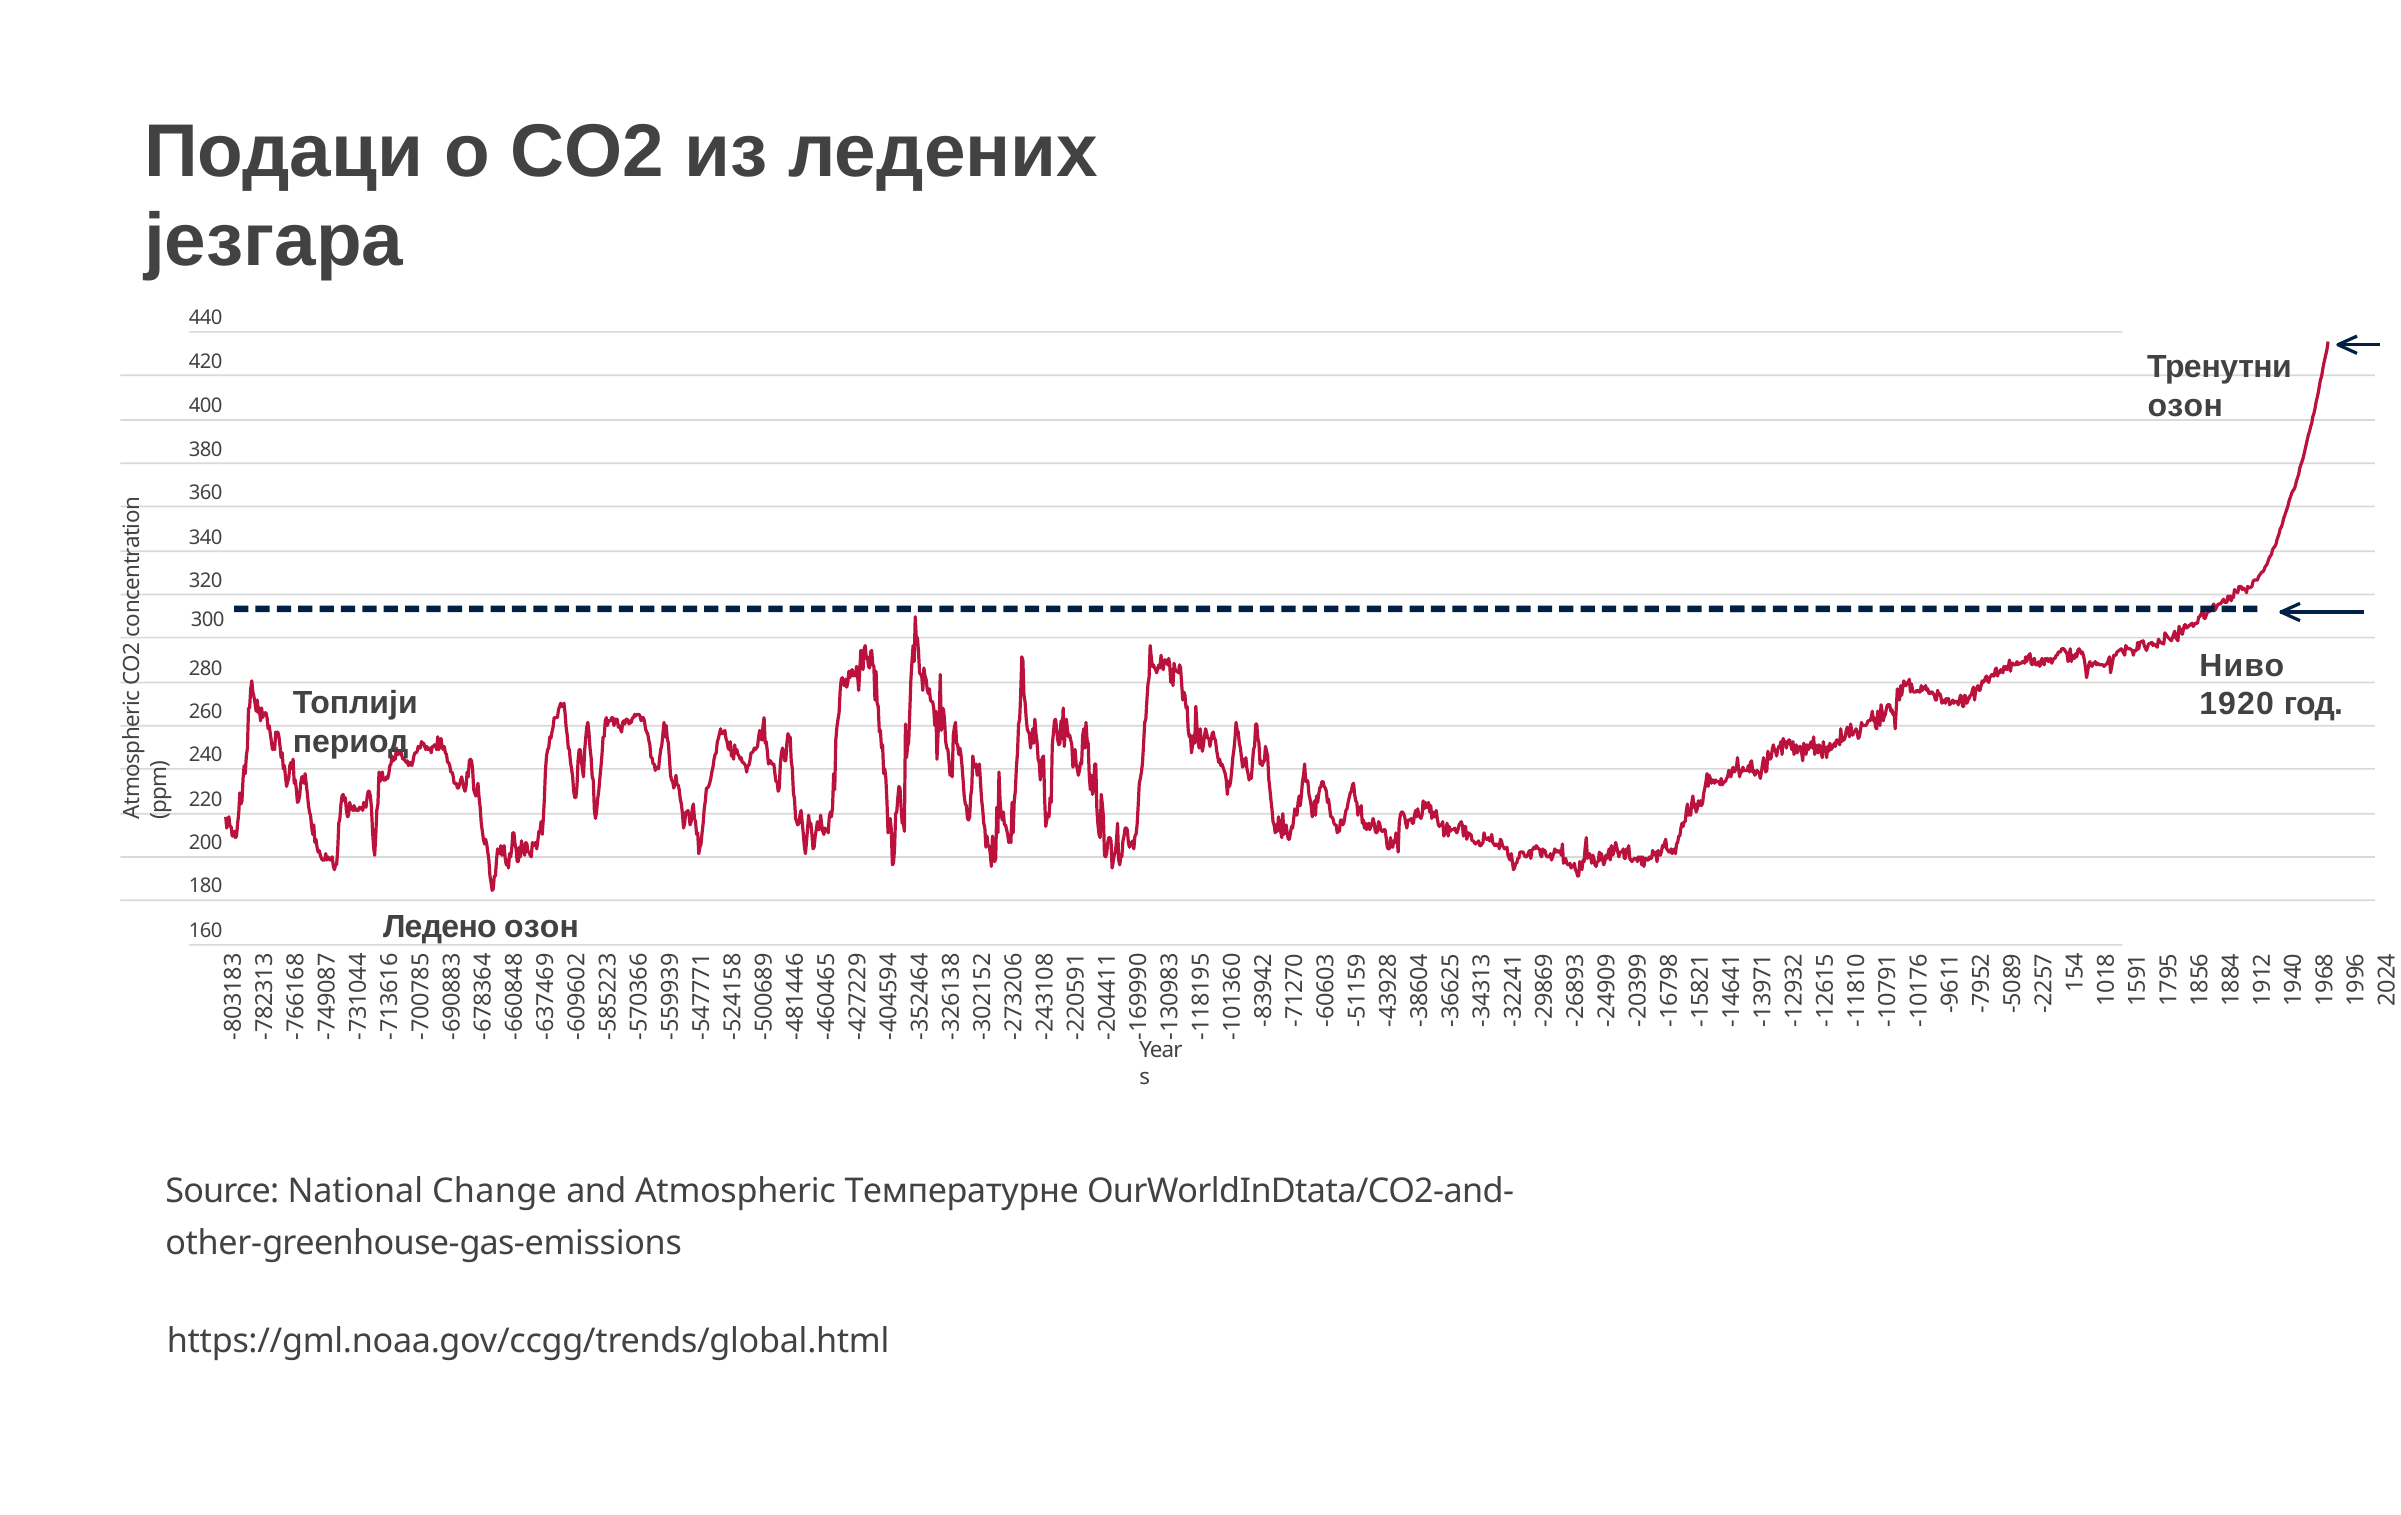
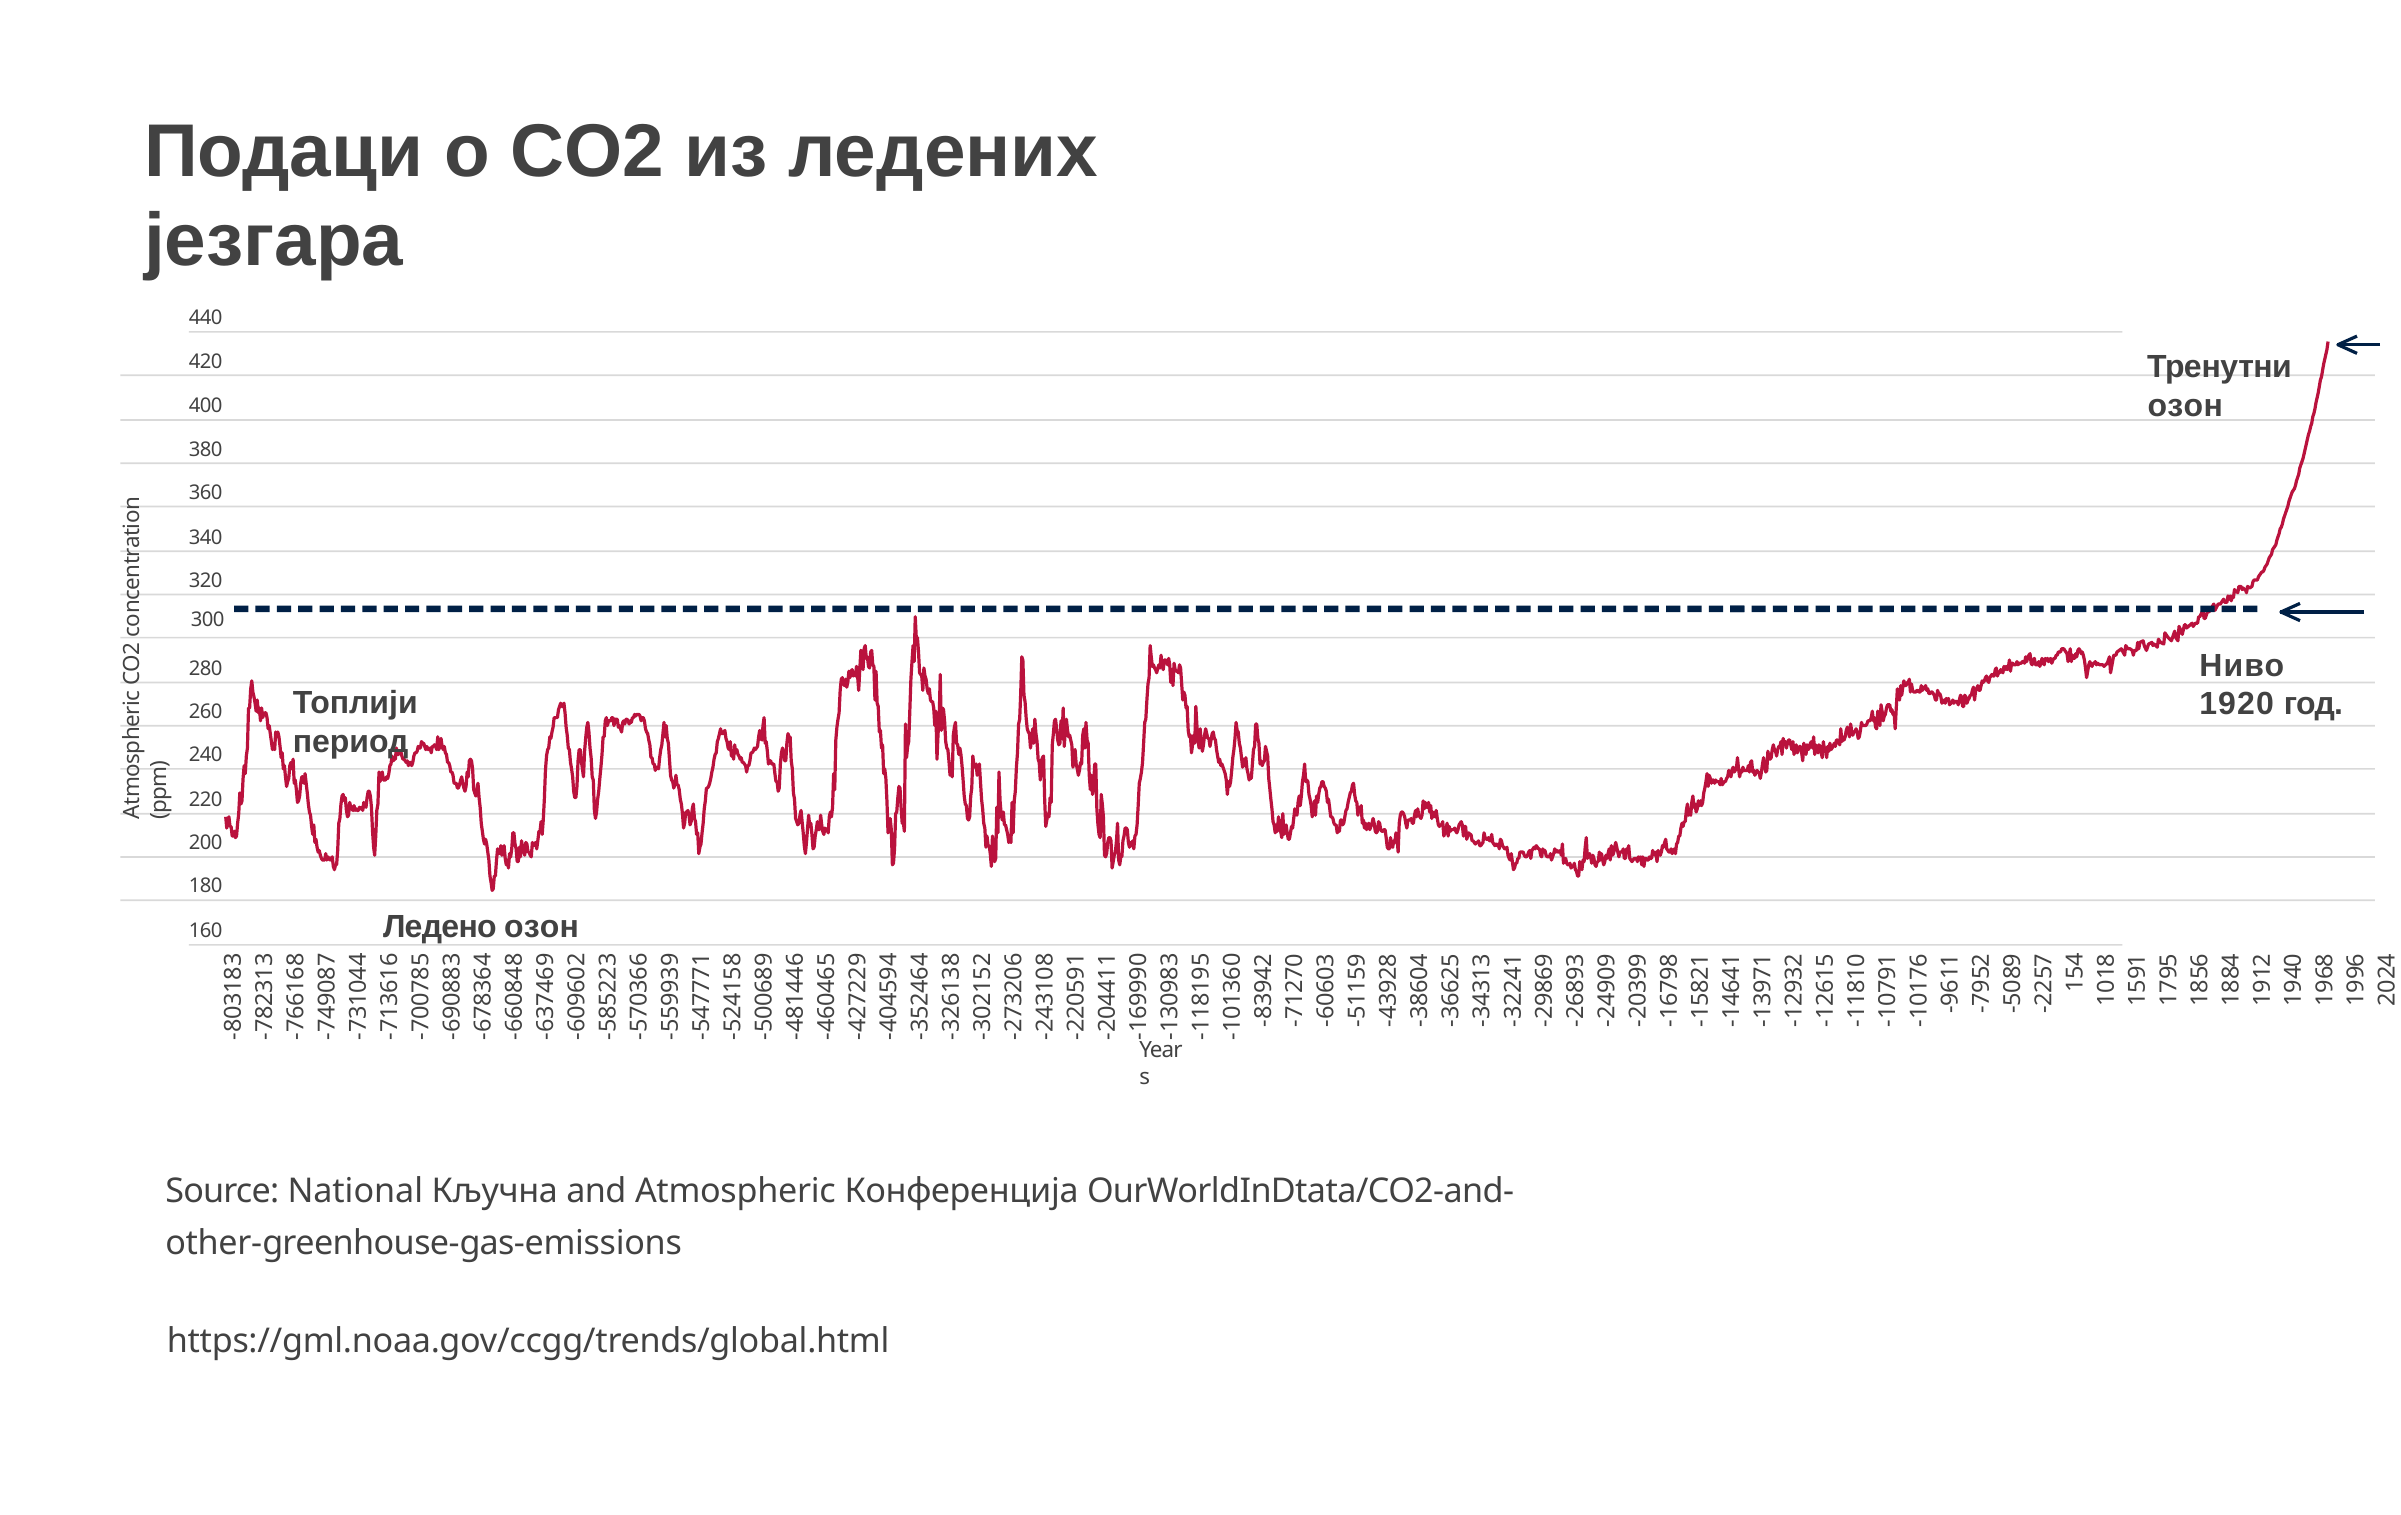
Change: Change -> Кључна (495, 1192)
Температурне: Температурне -> Конференција (962, 1192)
